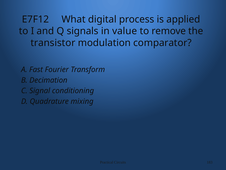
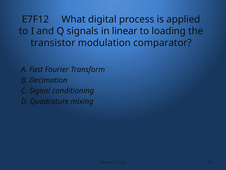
value: value -> linear (125, 31)
remove: remove -> loading (169, 31)
